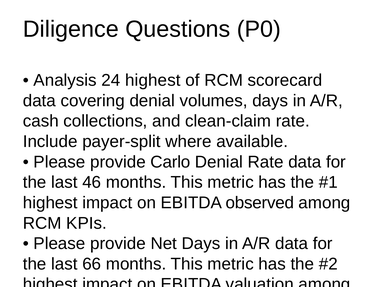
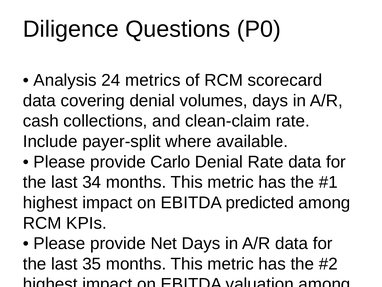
24 highest: highest -> metrics (153, 80)
46: 46 -> 34 (92, 182)
observed: observed -> predicted (260, 202)
66: 66 -> 35 (92, 264)
